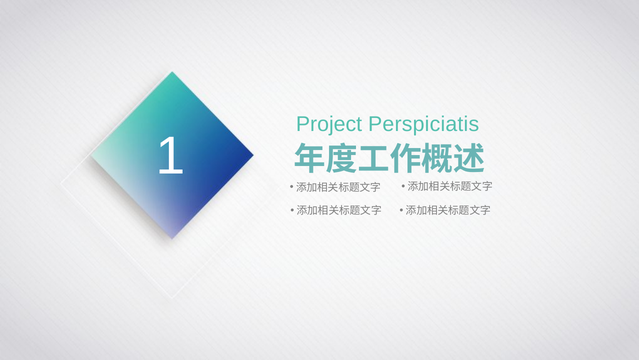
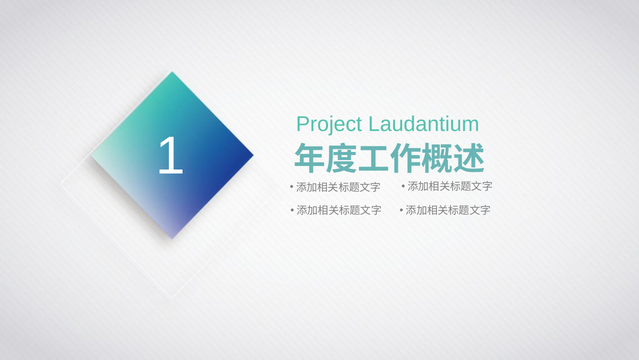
Perspiciatis: Perspiciatis -> Laudantium (424, 124)
